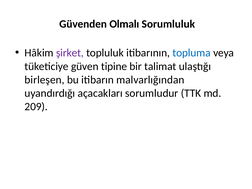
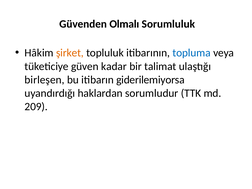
şirket colour: purple -> orange (70, 53)
tipine: tipine -> kadar (114, 66)
malvarlığından: malvarlığından -> giderilemiyorsa (150, 80)
açacakları: açacakları -> haklardan (100, 93)
